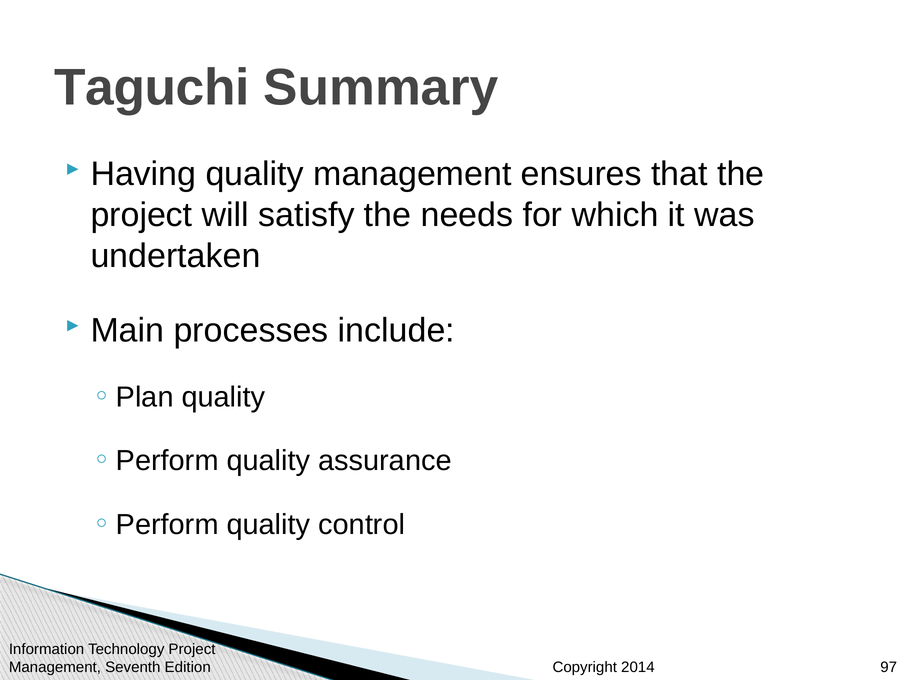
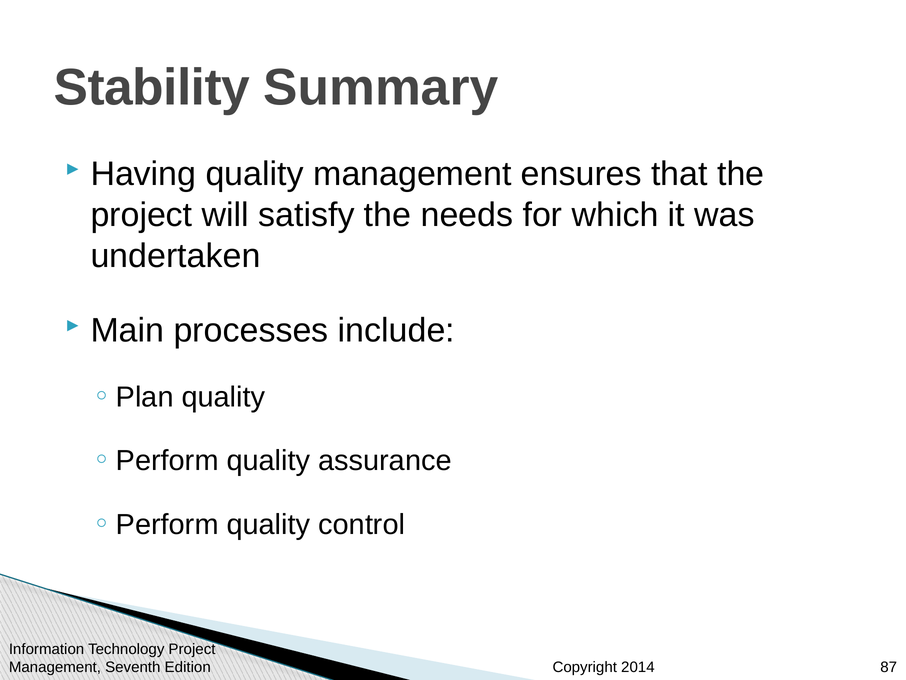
Taguchi: Taguchi -> Stability (152, 87)
97: 97 -> 87 (889, 667)
